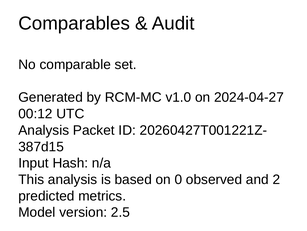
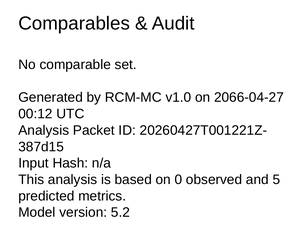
2024-04-27: 2024-04-27 -> 2066-04-27 (249, 97)
2: 2 -> 5 (276, 179)
2.5: 2.5 -> 5.2 (120, 212)
